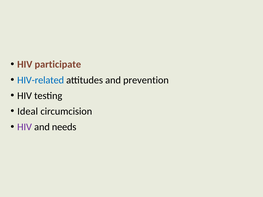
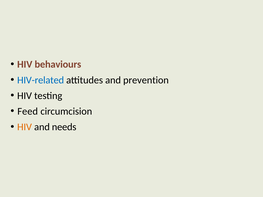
participate: participate -> behaviours (58, 65)
Ideal: Ideal -> Feed (28, 112)
HIV colour: purple -> orange (25, 127)
